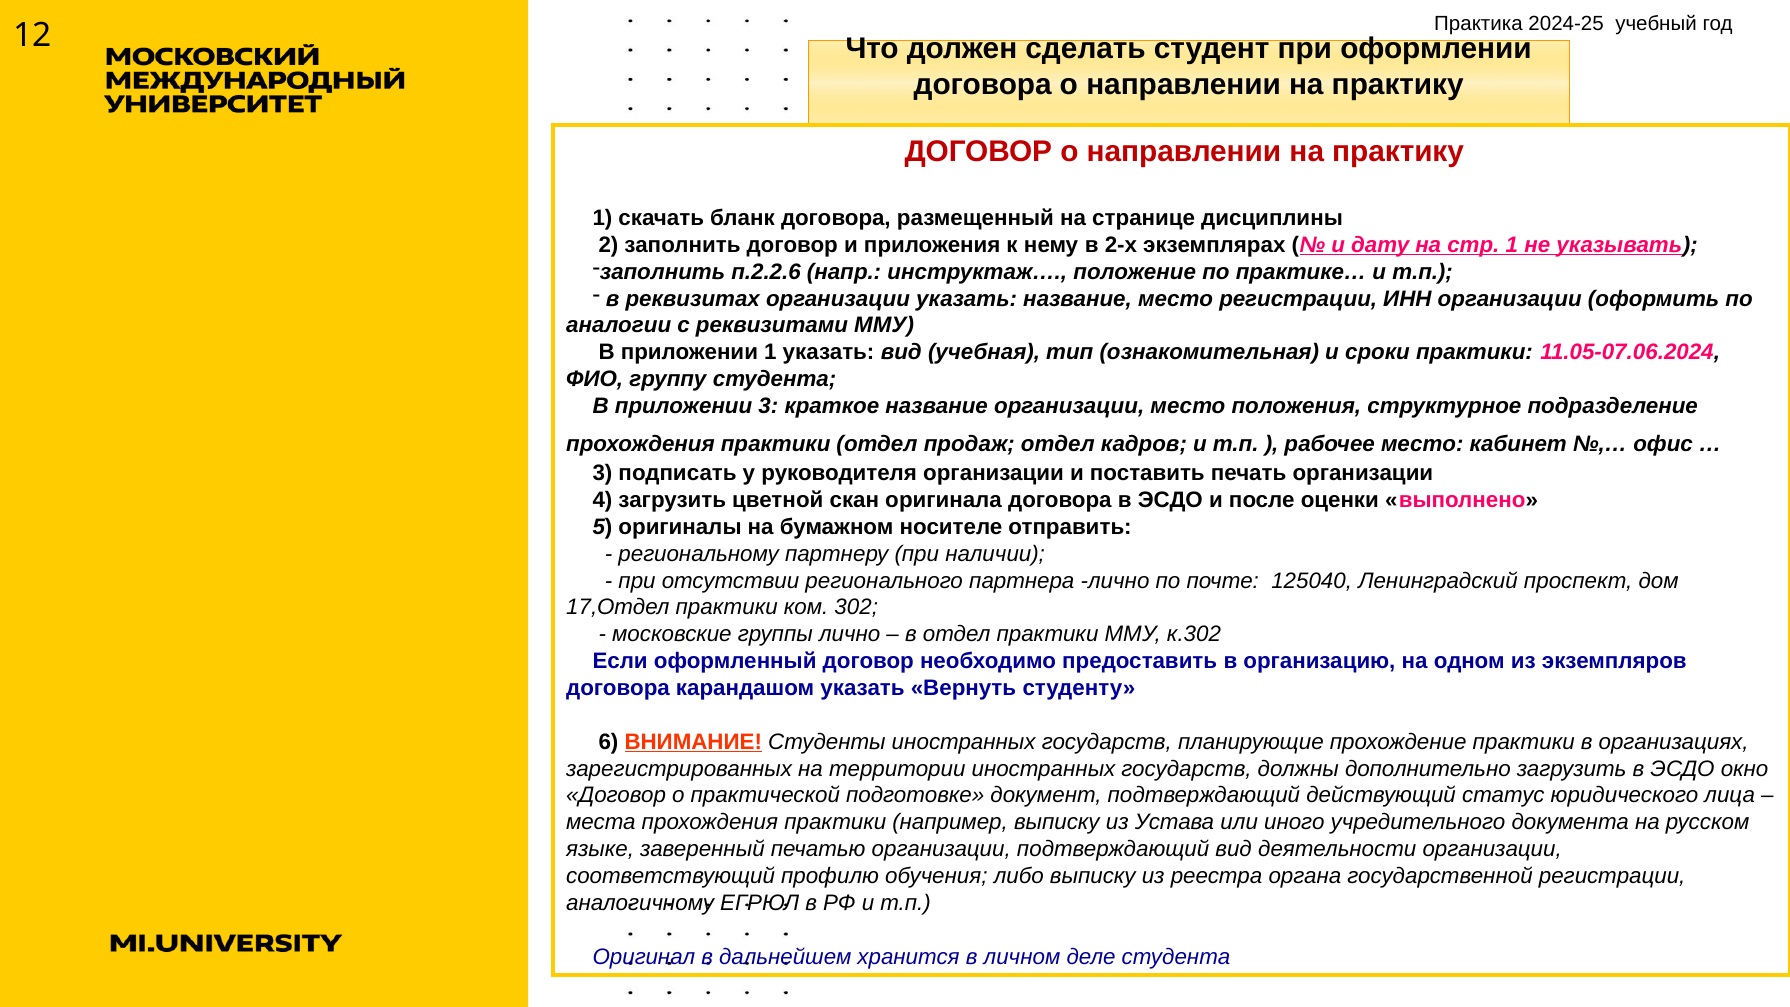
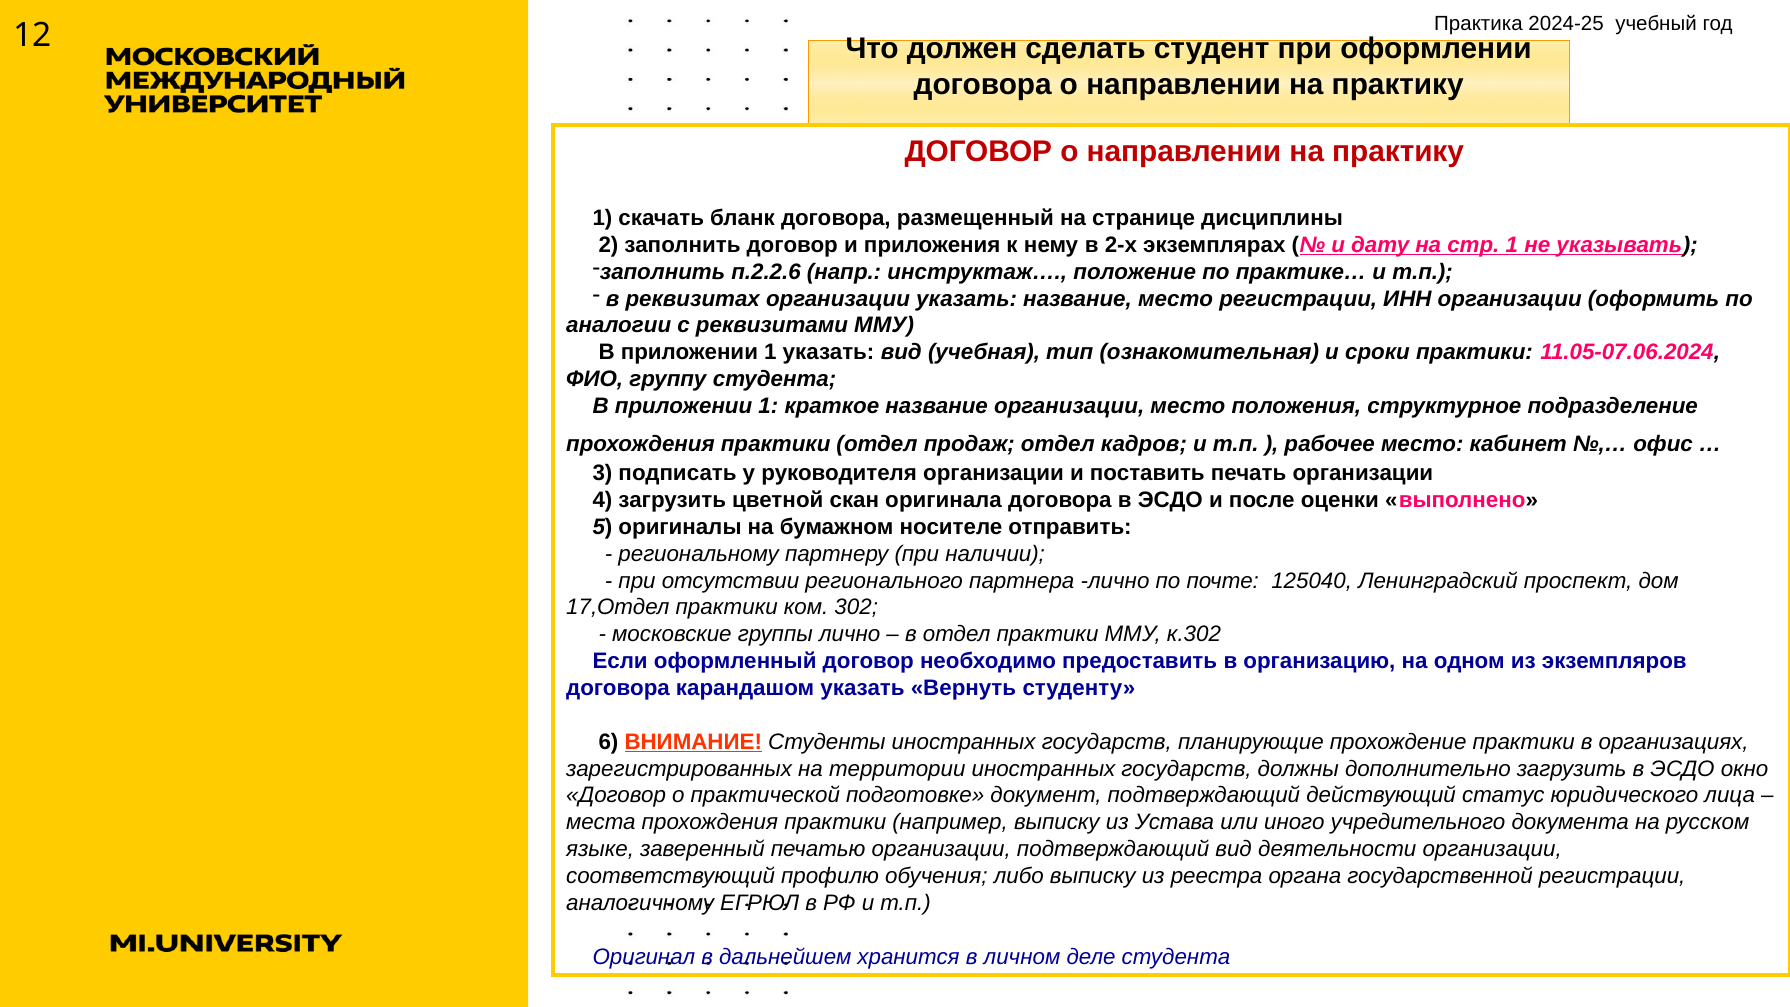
3: 3 -> 1 (768, 406)
